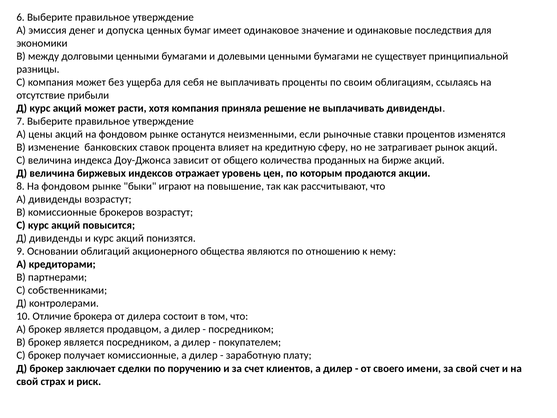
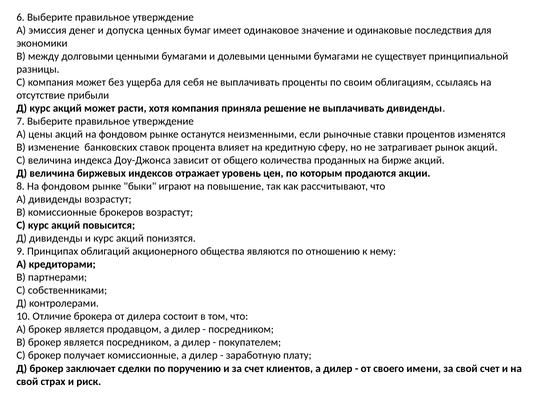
Основании: Основании -> Принципах (53, 251)
